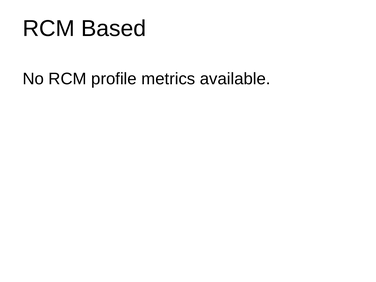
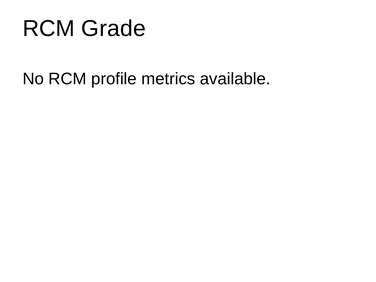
Based: Based -> Grade (114, 29)
